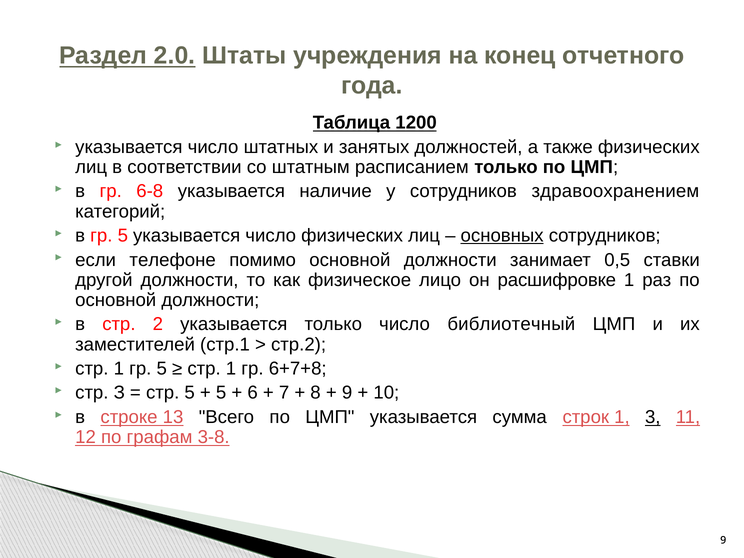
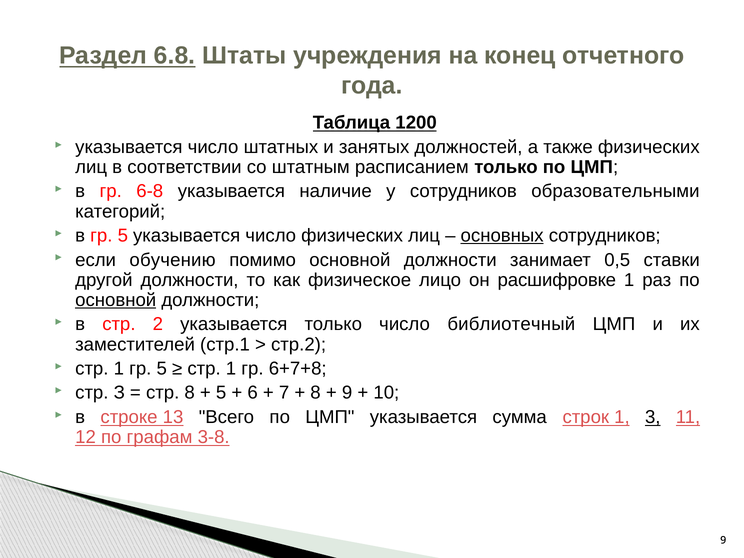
2.0: 2.0 -> 6.8 (175, 56)
здравоохранением: здравоохранением -> образовательными (615, 191)
телефоне: телефоне -> обучению (173, 260)
основной underline: none -> present (116, 300)
стр 5: 5 -> 8 (190, 393)
